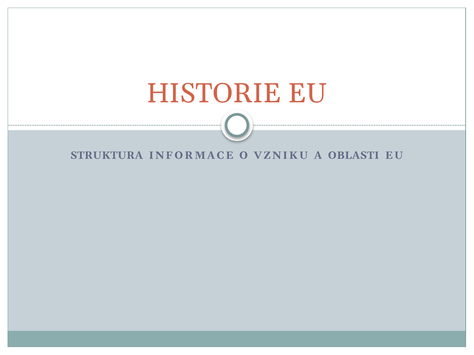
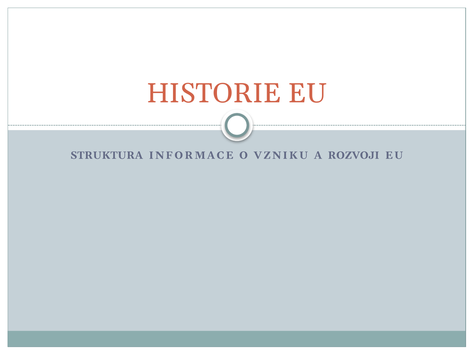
OBLASTI: OBLASTI -> ROZVOJI (354, 156)
